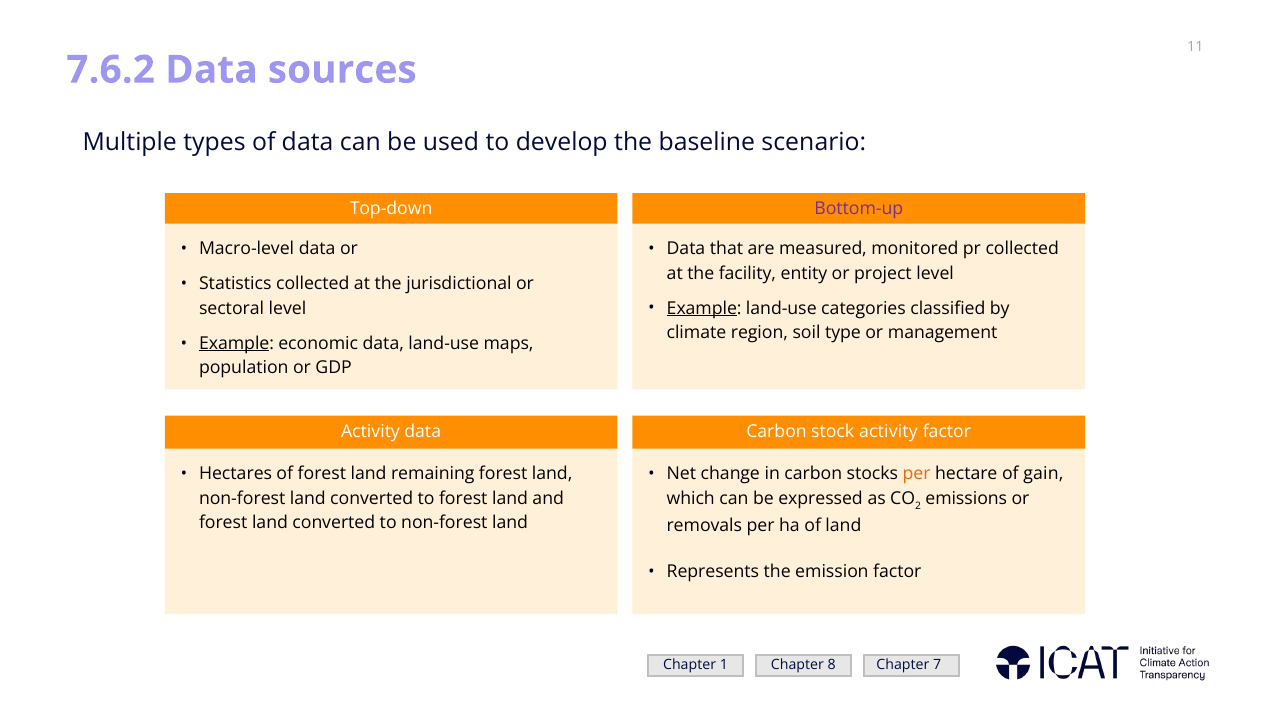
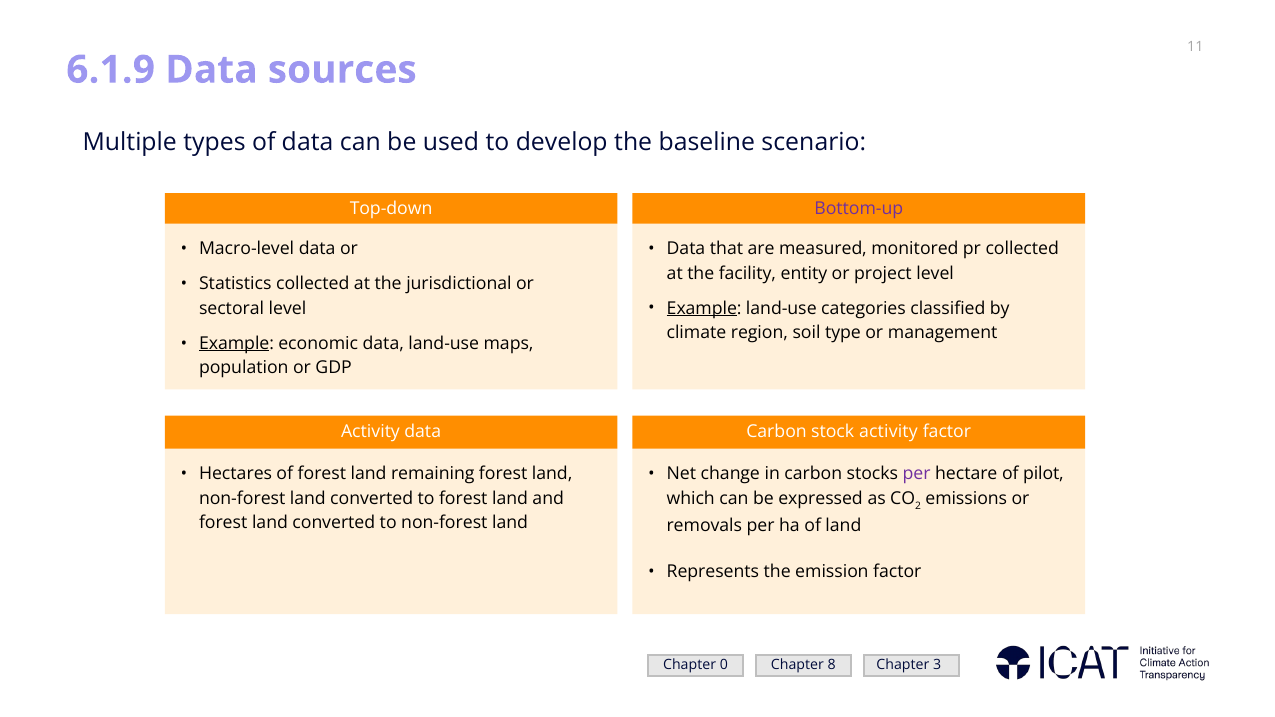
7.6.2: 7.6.2 -> 6.1.9 (111, 70)
per colour: orange -> purple (917, 474)
gain: gain -> pilot (1043, 474)
1: 1 -> 0 (724, 665)
7: 7 -> 3 (937, 665)
